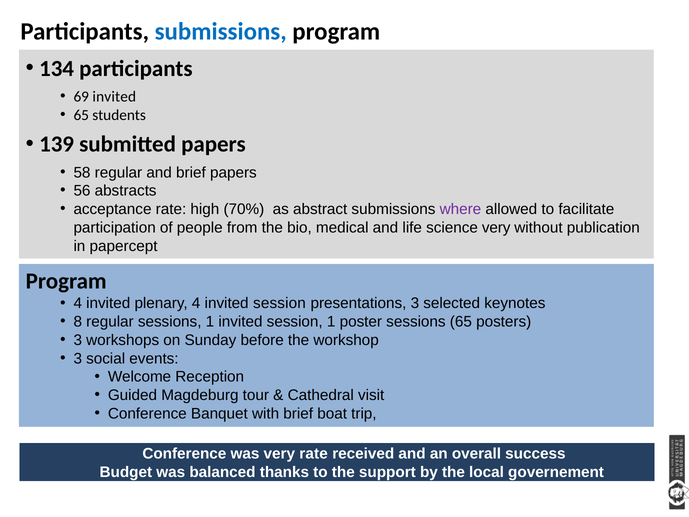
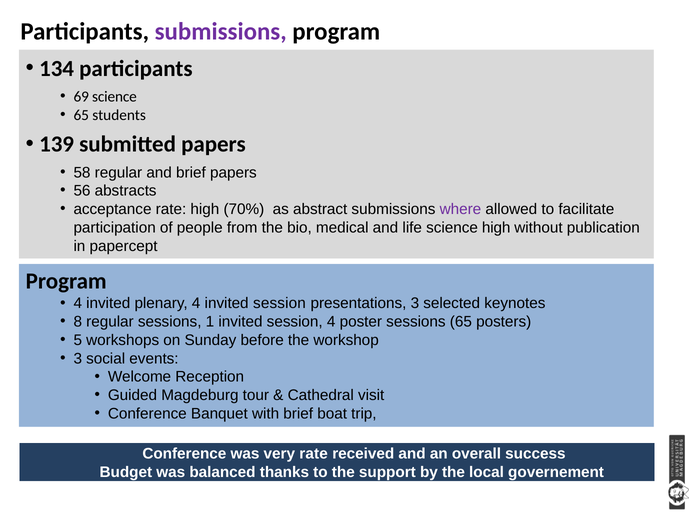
submissions colour: blue -> purple (221, 32)
69 invited: invited -> science (114, 97)
science very: very -> high (496, 227)
session 1: 1 -> 4 (331, 322)
3: 3 -> 5 (78, 340)
